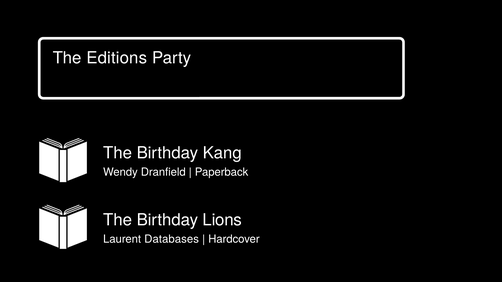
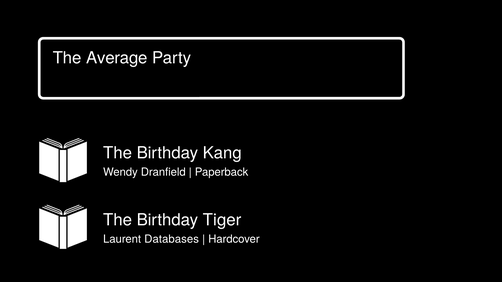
Editions: Editions -> Average (117, 58)
Lions: Lions -> Tiger (222, 220)
